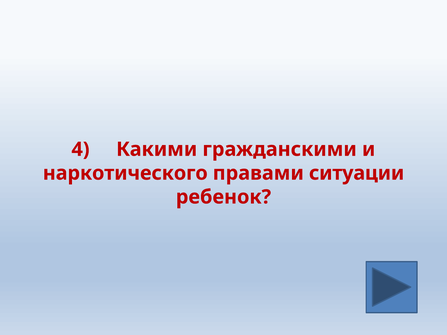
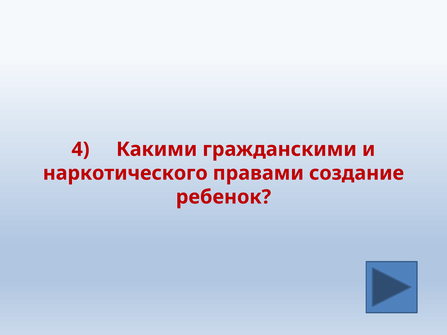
ситуации: ситуации -> создание (357, 173)
